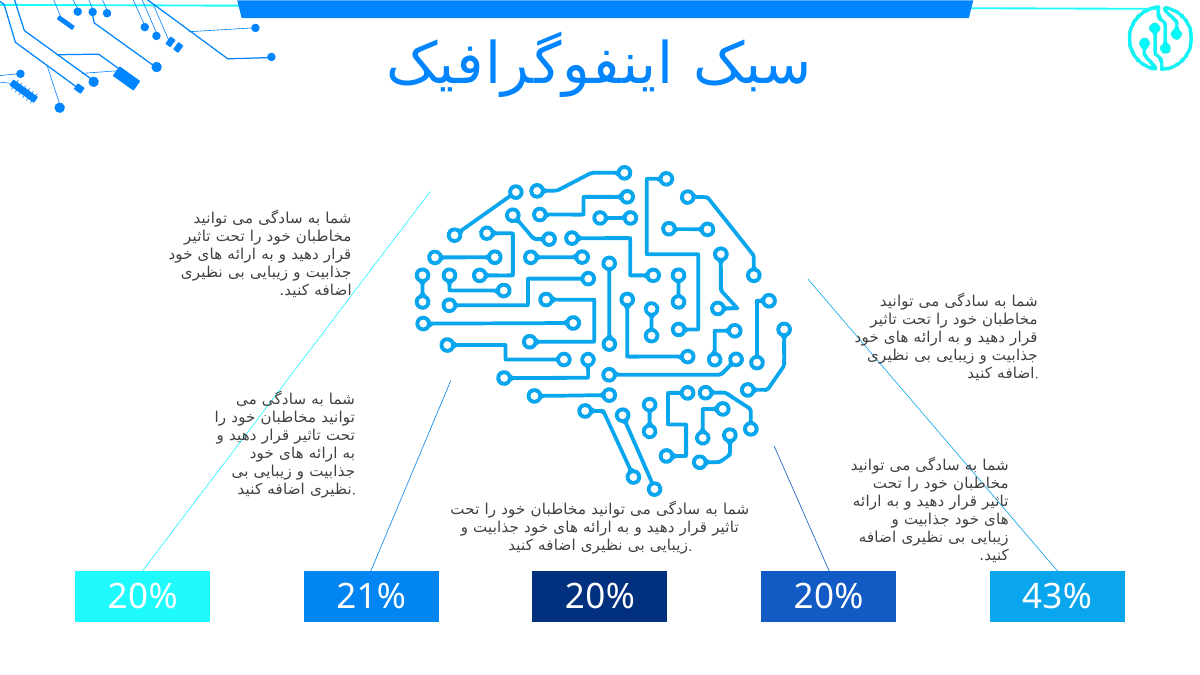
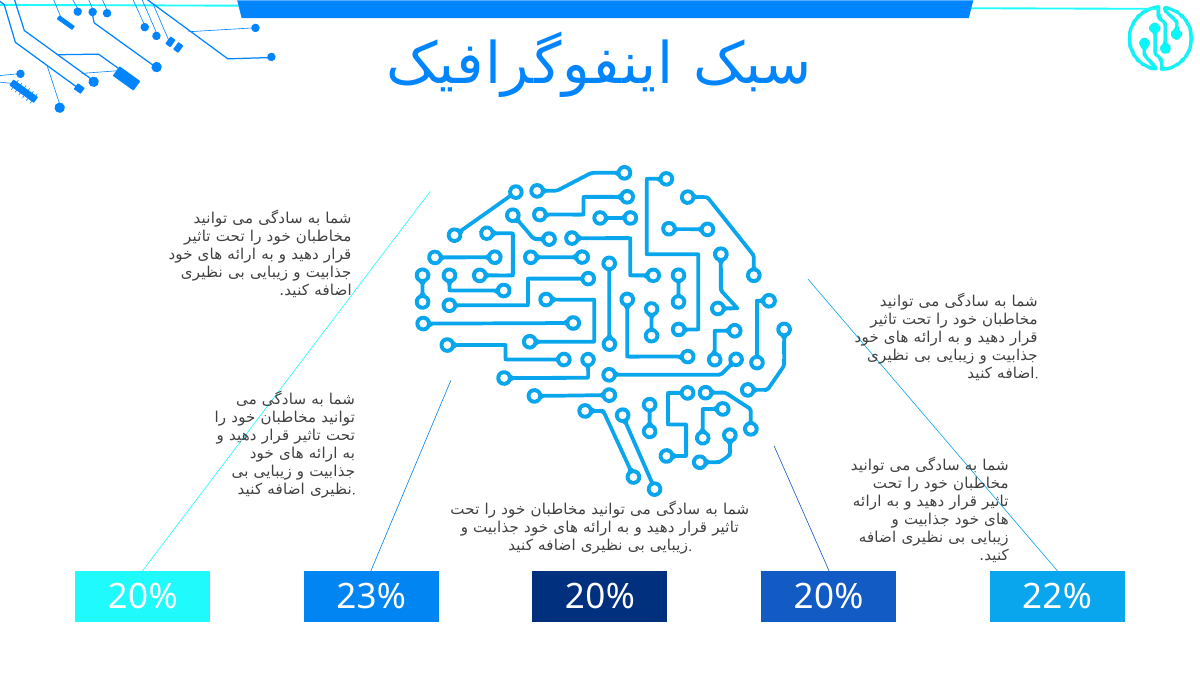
21%: 21% -> 23% (371, 597)
43%: 43% -> 22% (1057, 597)
